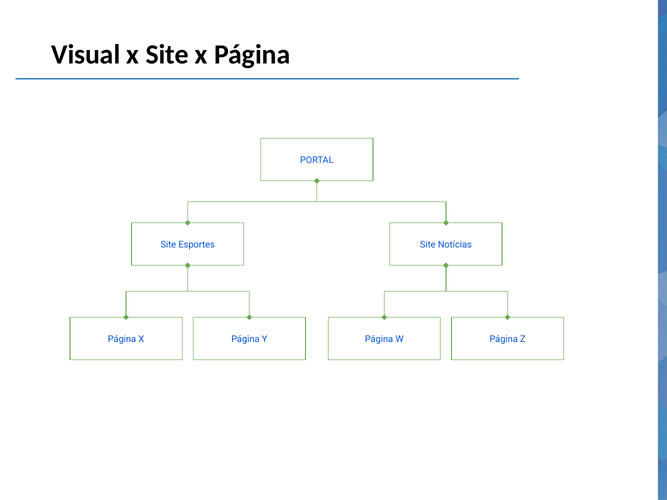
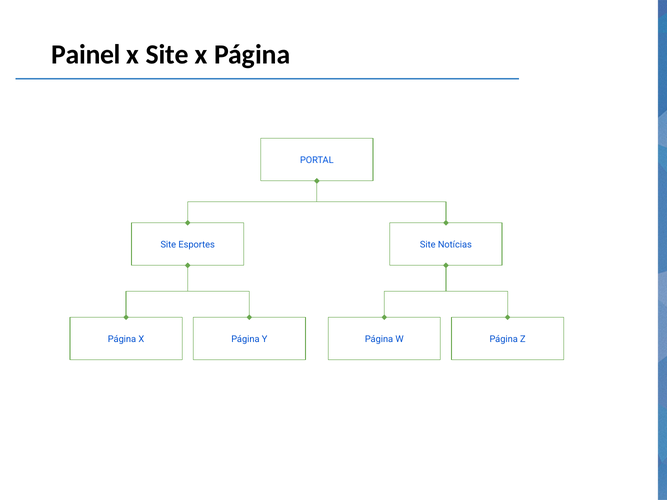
Visual: Visual -> Painel (86, 55)
